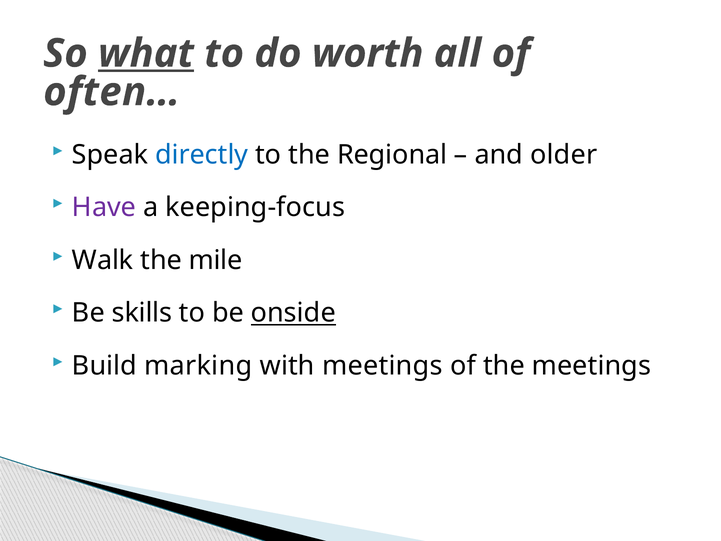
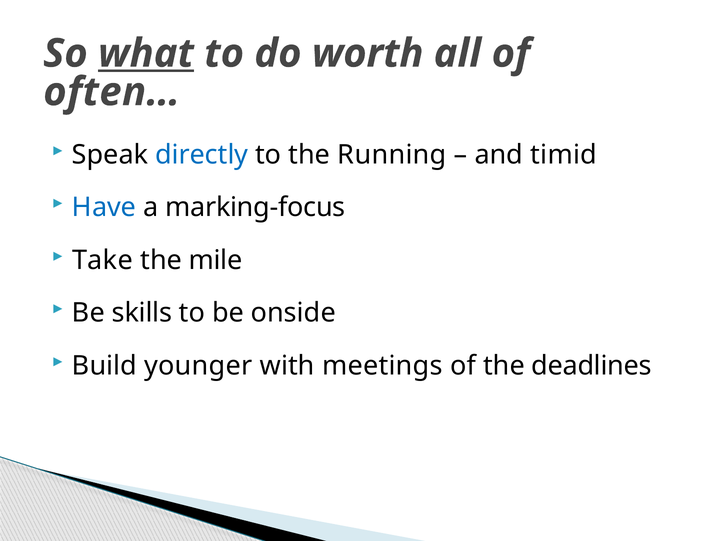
Regional: Regional -> Running (392, 155)
older: older -> timid (564, 155)
Have colour: purple -> blue (104, 207)
keeping-focus: keeping-focus -> marking-focus (255, 207)
Walk: Walk -> Take (103, 260)
onside underline: present -> none (293, 313)
marking: marking -> younger (198, 366)
the meetings: meetings -> deadlines (592, 366)
